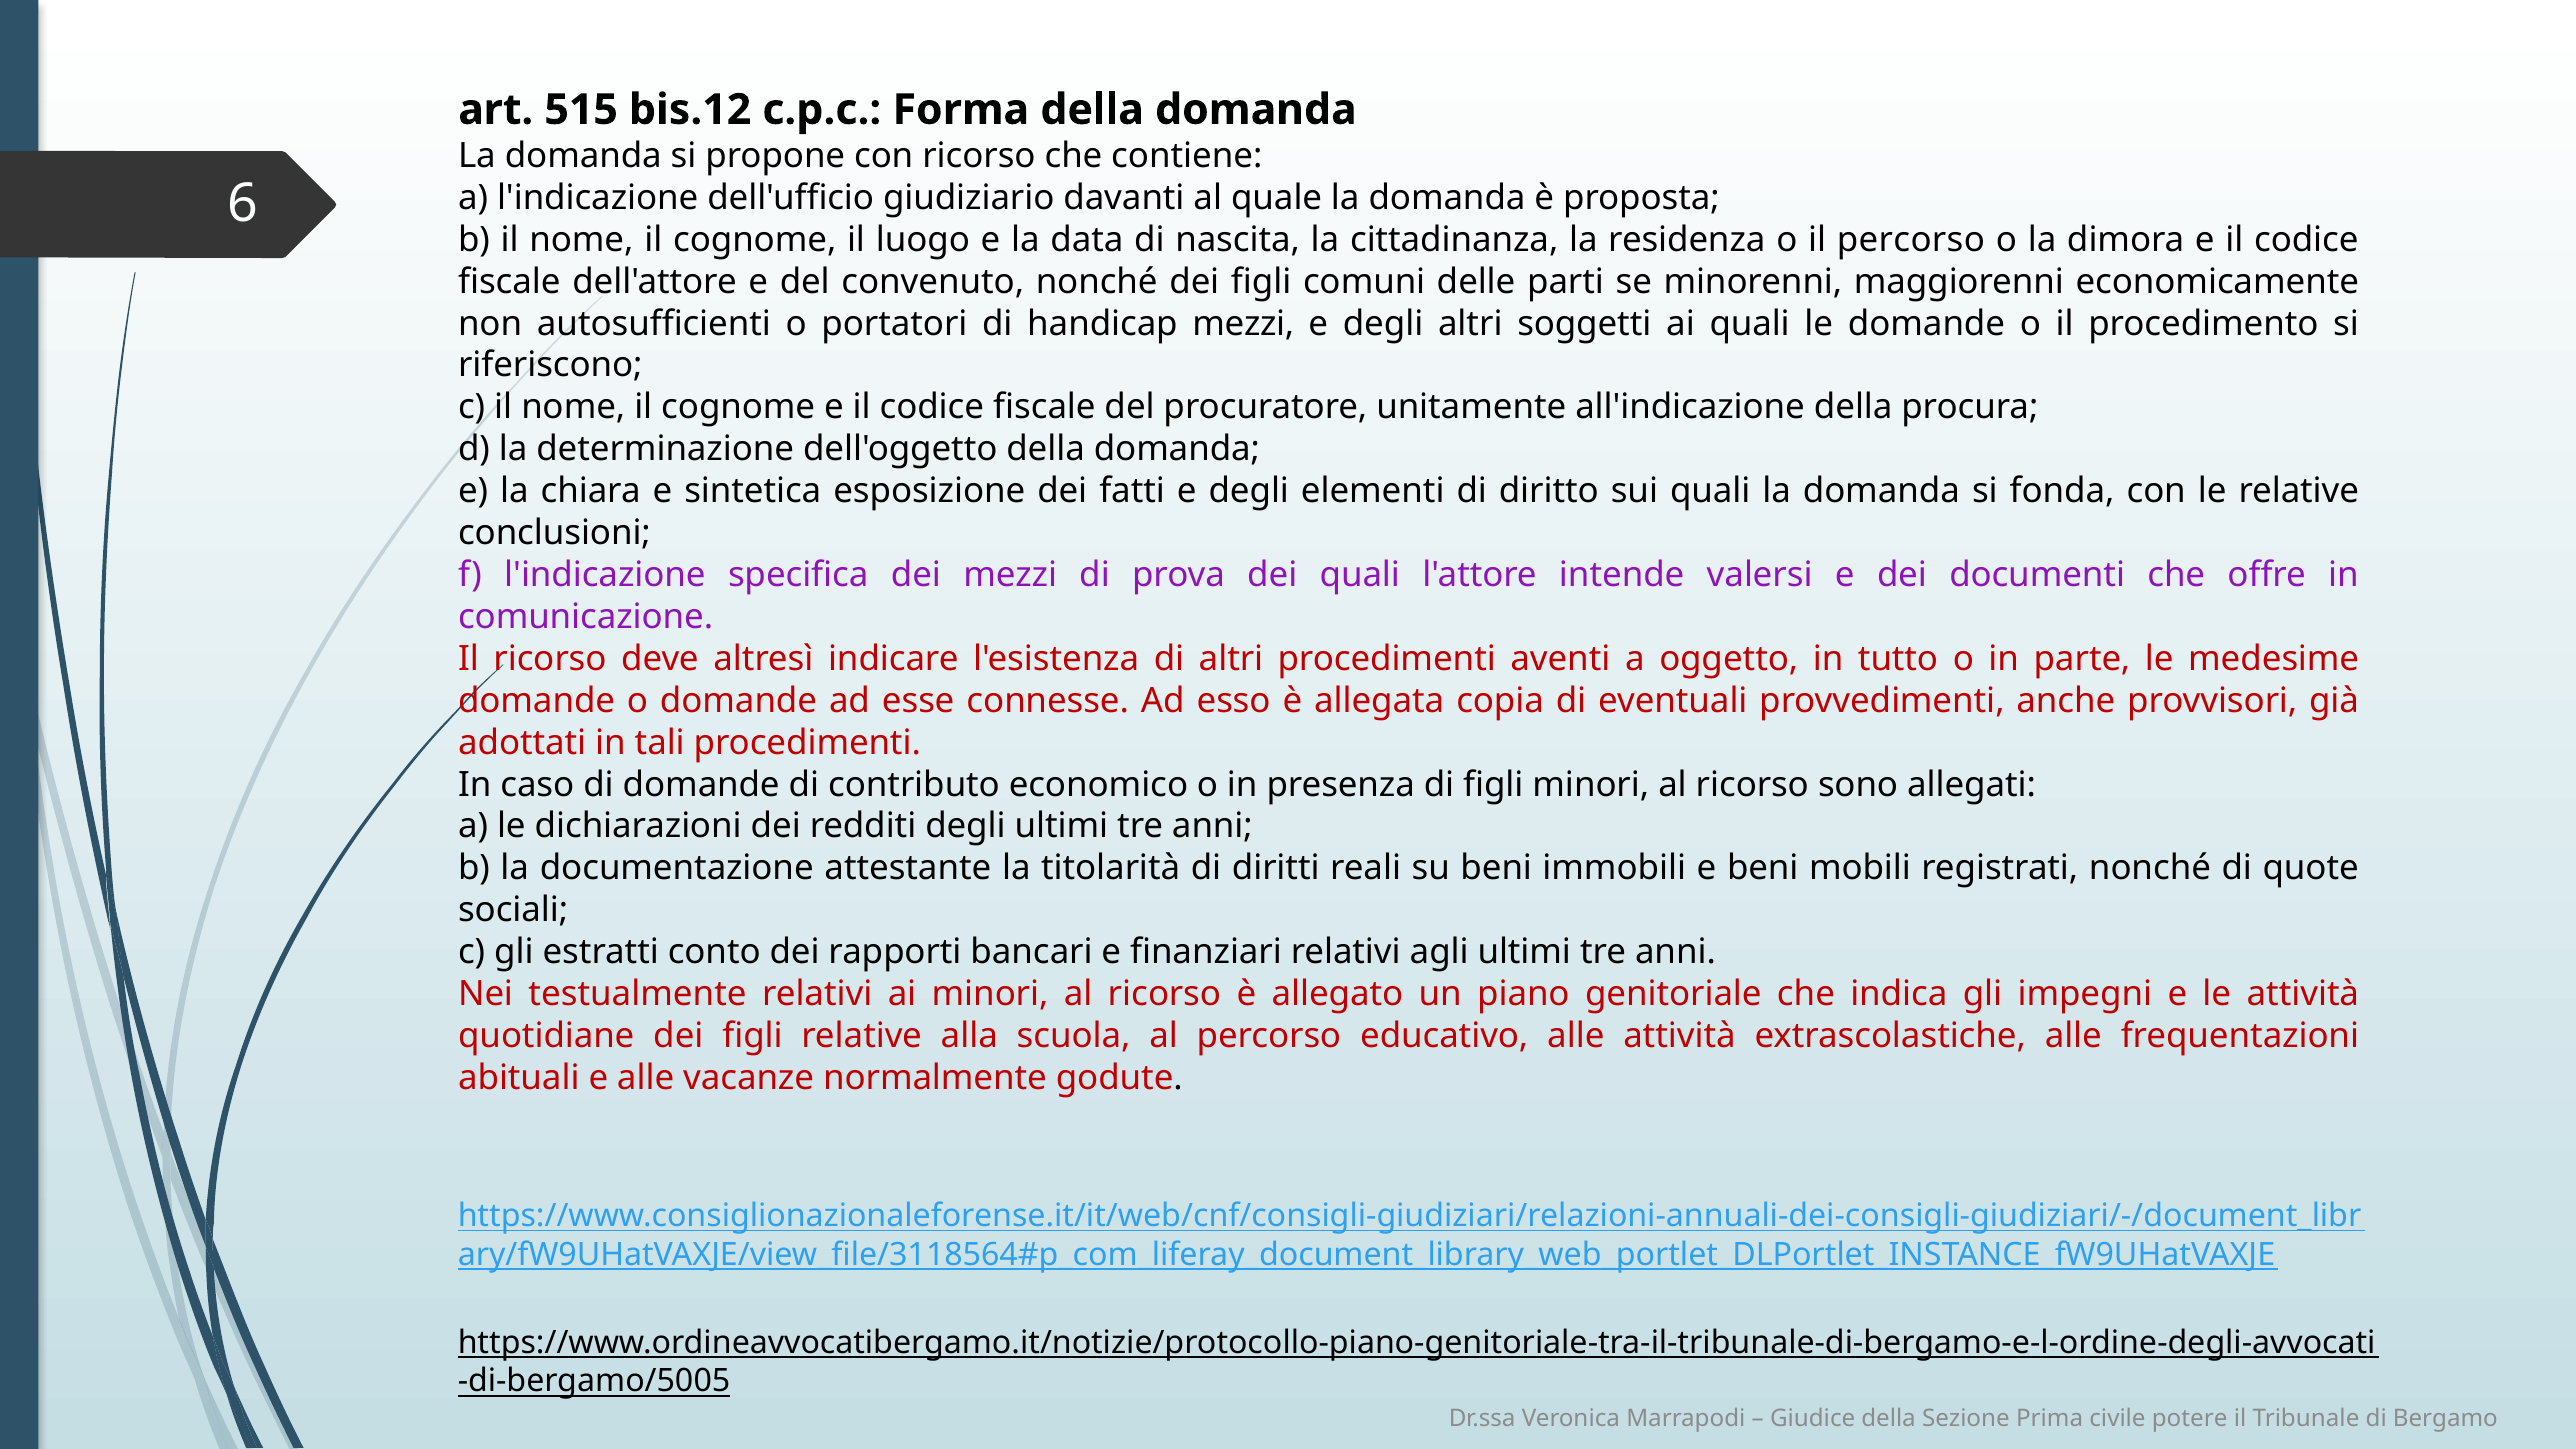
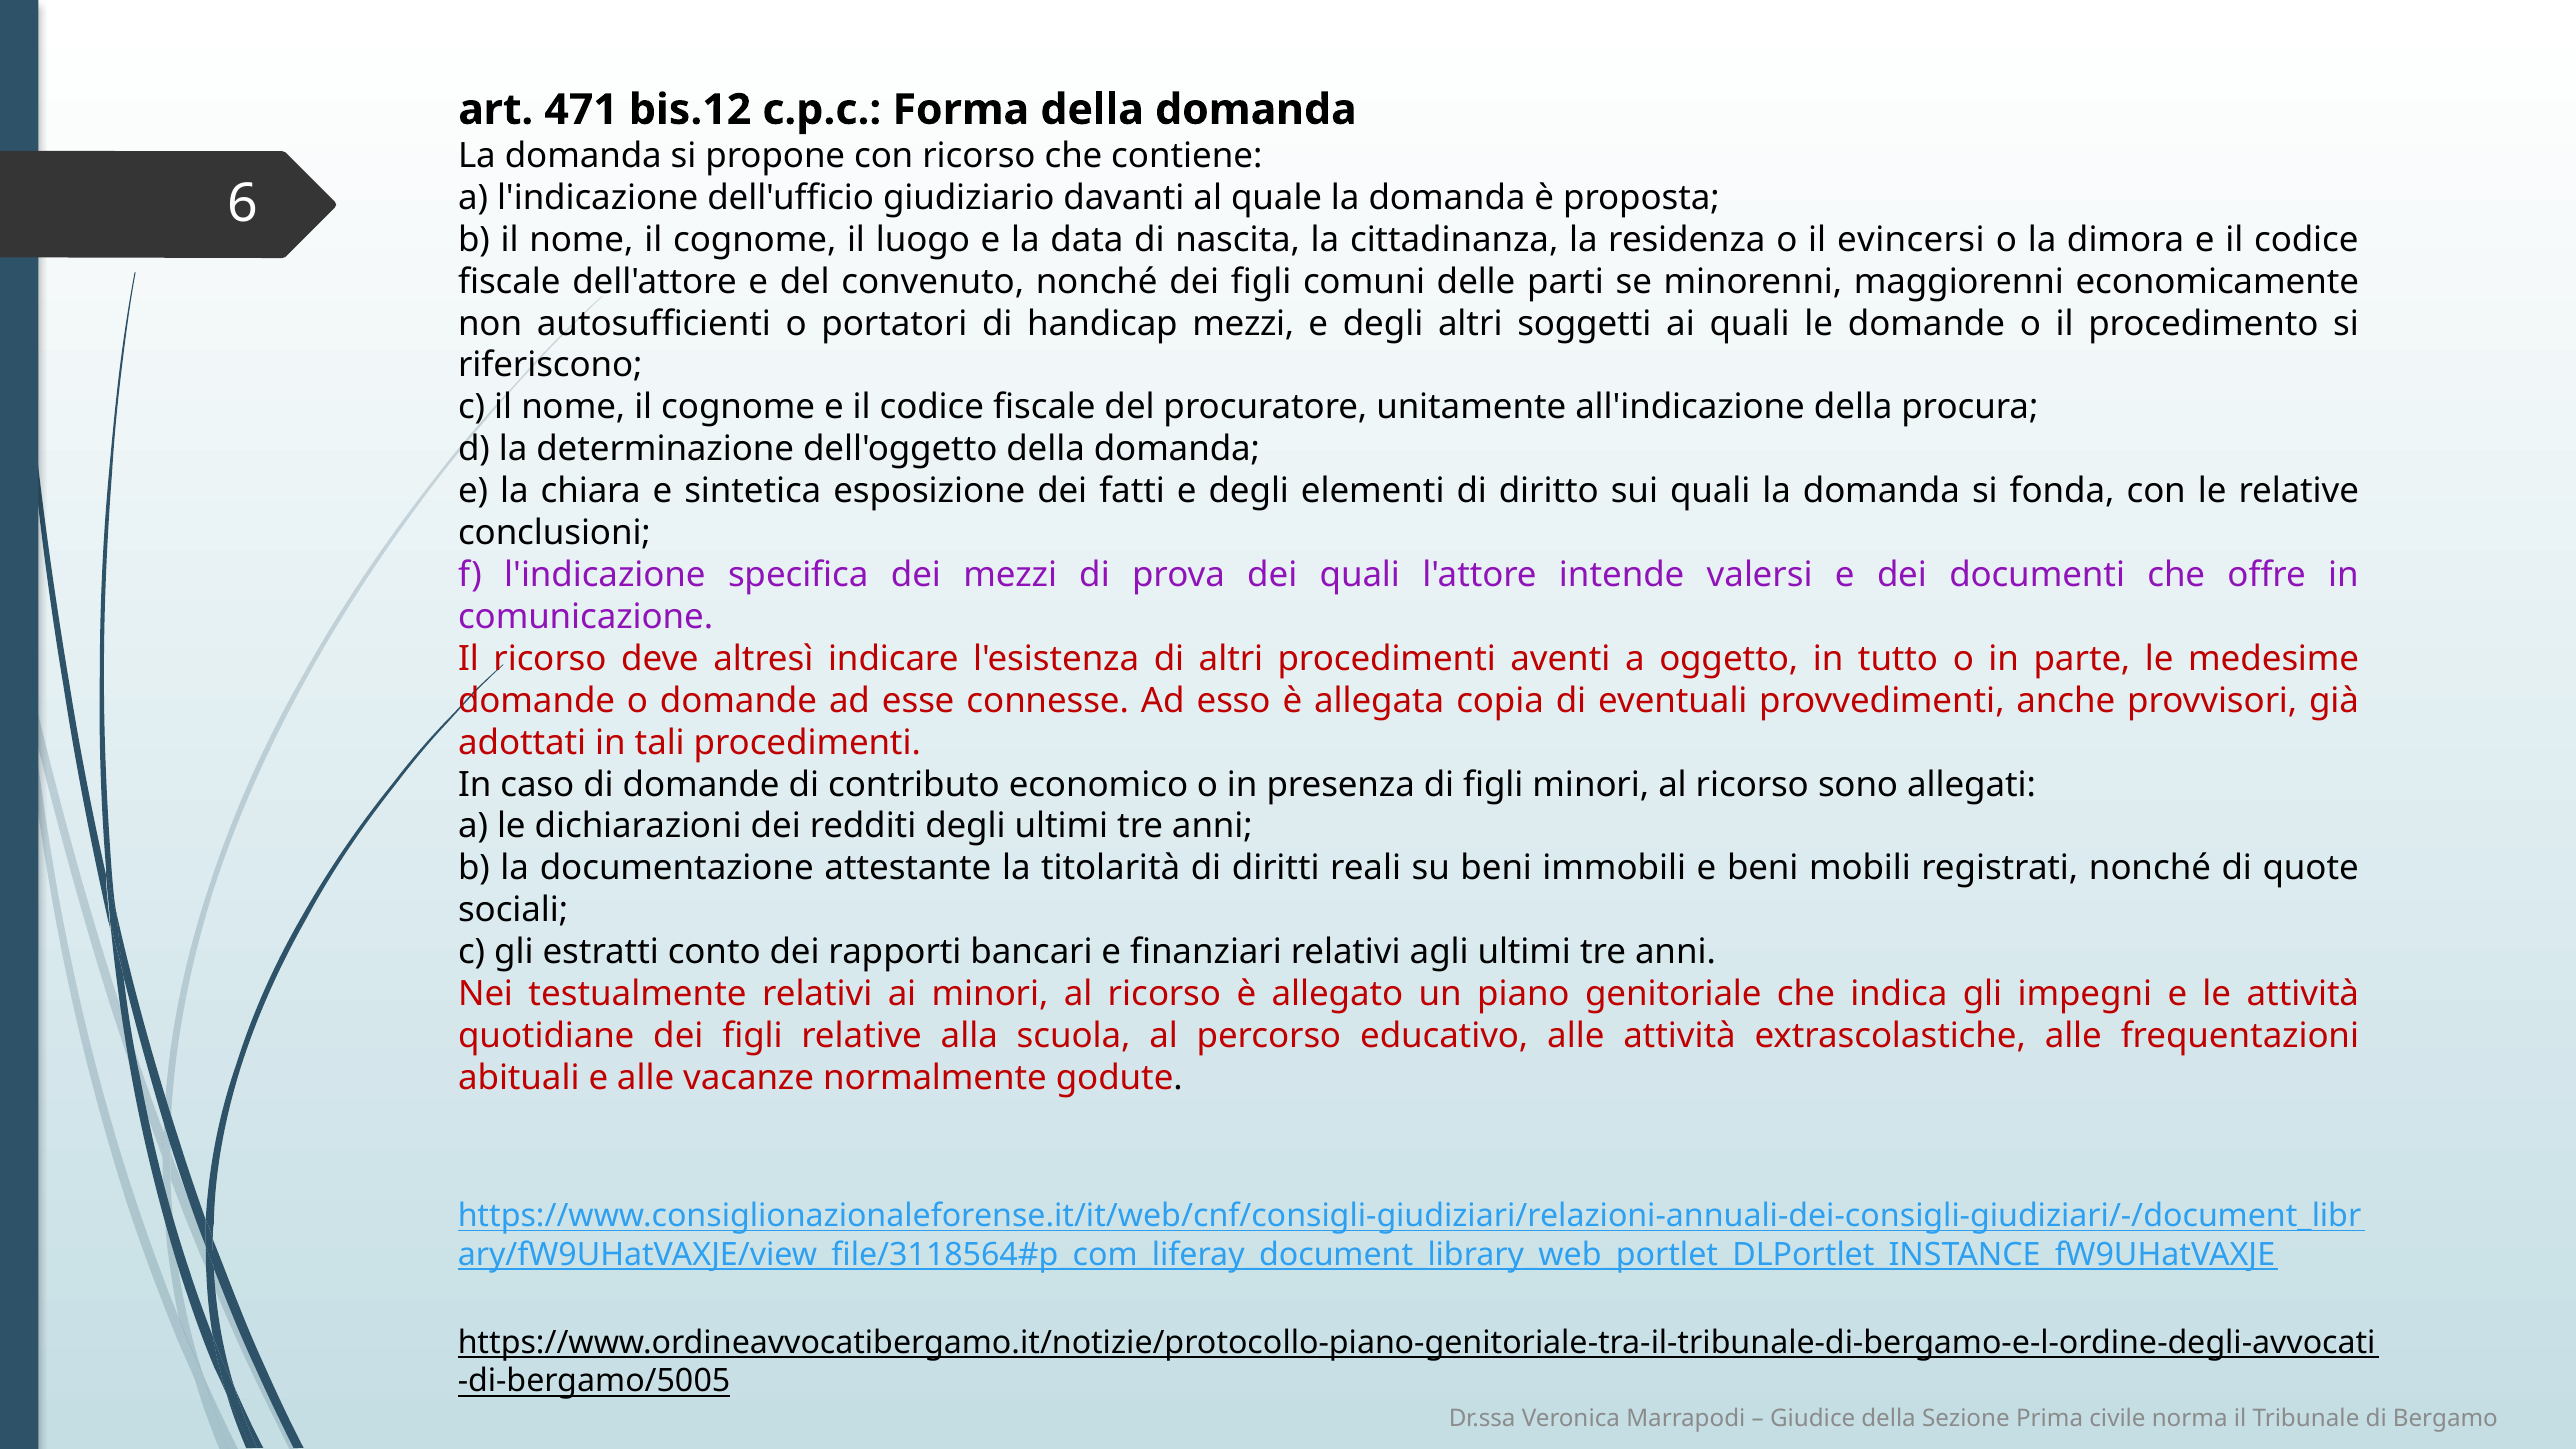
515: 515 -> 471 (581, 110)
il percorso: percorso -> evincersi (1911, 240)
potere: potere -> norma (2190, 1418)
